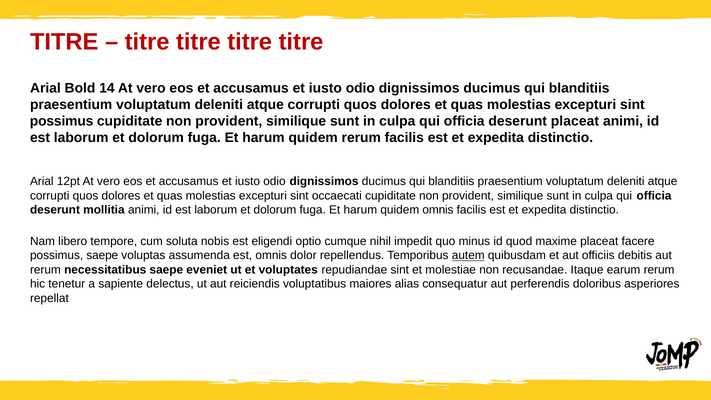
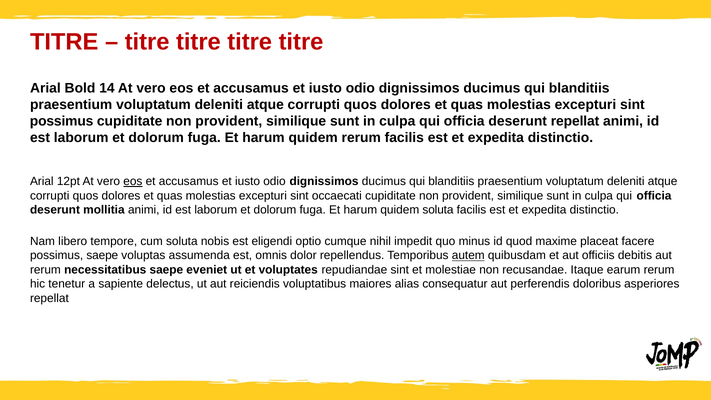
deserunt placeat: placeat -> repellat (575, 121)
eos underline: none -> present (133, 181)
quidem omnis: omnis -> soluta (438, 210)
